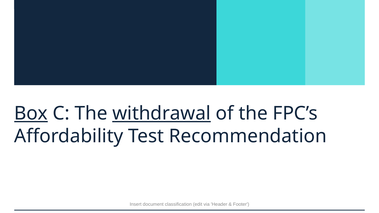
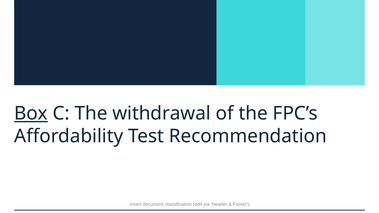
withdrawal underline: present -> none (162, 114)
